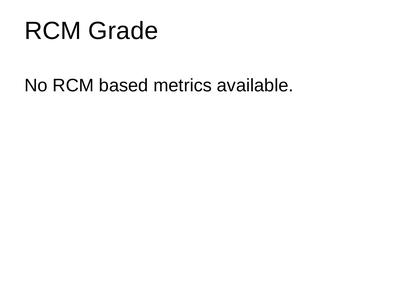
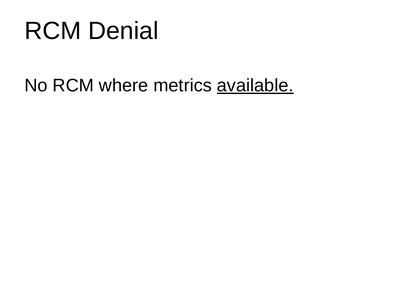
Grade: Grade -> Denial (123, 31)
based: based -> where (124, 86)
available underline: none -> present (255, 86)
